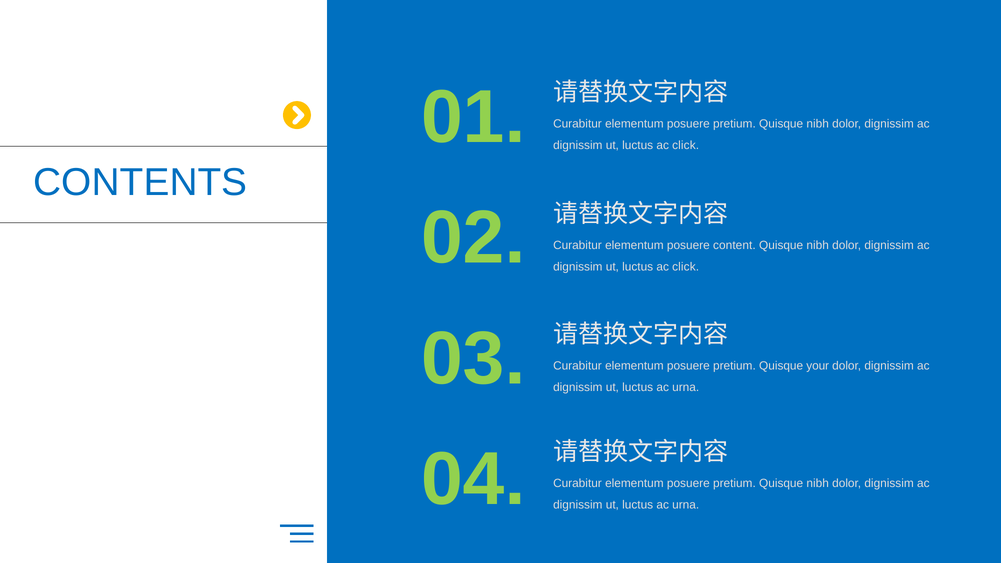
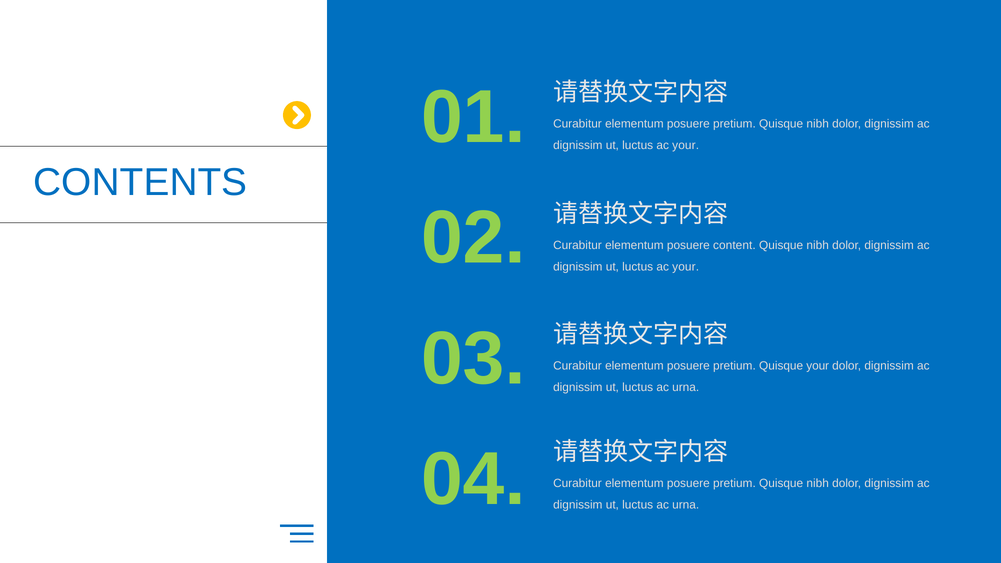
click: click -> your (686, 145)
click: click -> your (686, 267)
